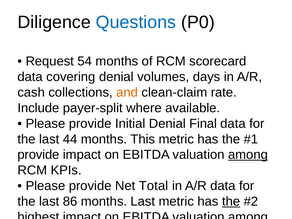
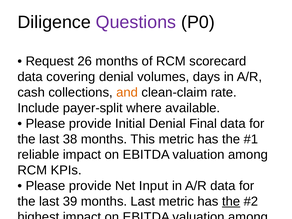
Questions colour: blue -> purple (136, 22)
54: 54 -> 26 (85, 61)
44: 44 -> 38 (70, 139)
provide: provide -> reliable (38, 155)
among underline: present -> none (248, 155)
Total: Total -> Input (154, 186)
86: 86 -> 39 (70, 201)
